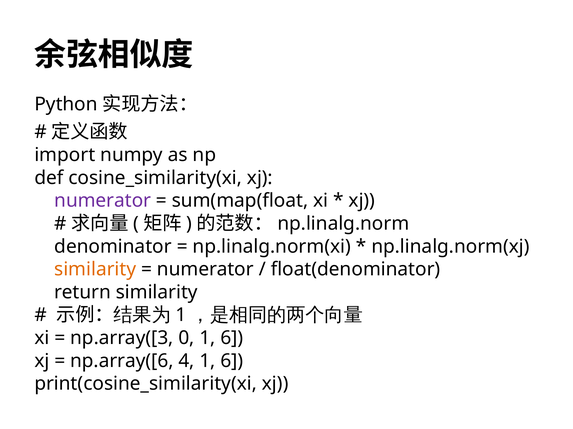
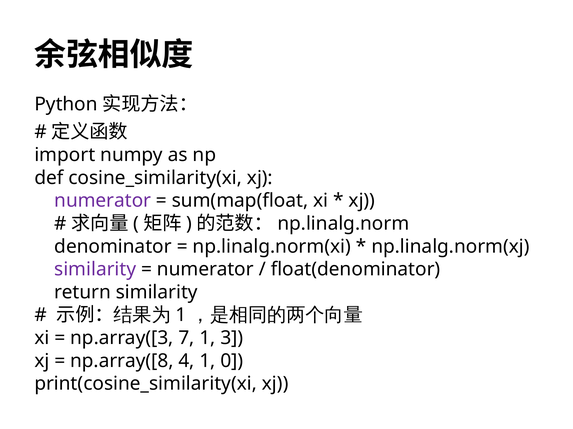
similarity colour: orange -> purple (95, 270)
0: 0 -> 7 (186, 338)
6: 6 -> 3 (232, 338)
np.array([6: np.array([6 -> np.array([8 (122, 361)
4 1 6: 6 -> 0 (232, 361)
